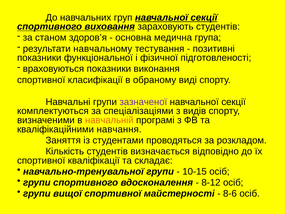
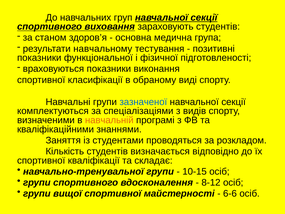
зазначеної colour: purple -> blue (143, 102)
навчання: навчання -> знаннями (119, 129)
8-6: 8-6 -> 6-6 (230, 193)
